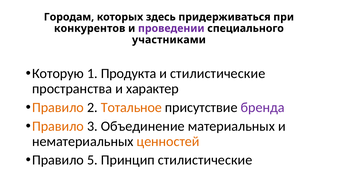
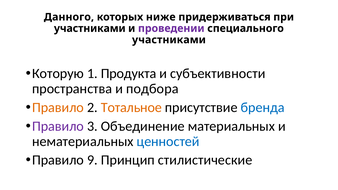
Городам: Городам -> Данного (69, 17)
здесь: здесь -> ниже (161, 17)
конкурентов: конкурентов -> участниками (90, 28)
и стилистические: стилистические -> субъективности (218, 74)
характер: характер -> подбора (152, 89)
бренда colour: purple -> blue (263, 108)
Правило colour: orange -> purple (58, 126)
ценностей colour: orange -> blue (168, 141)
5: 5 -> 9 (92, 160)
